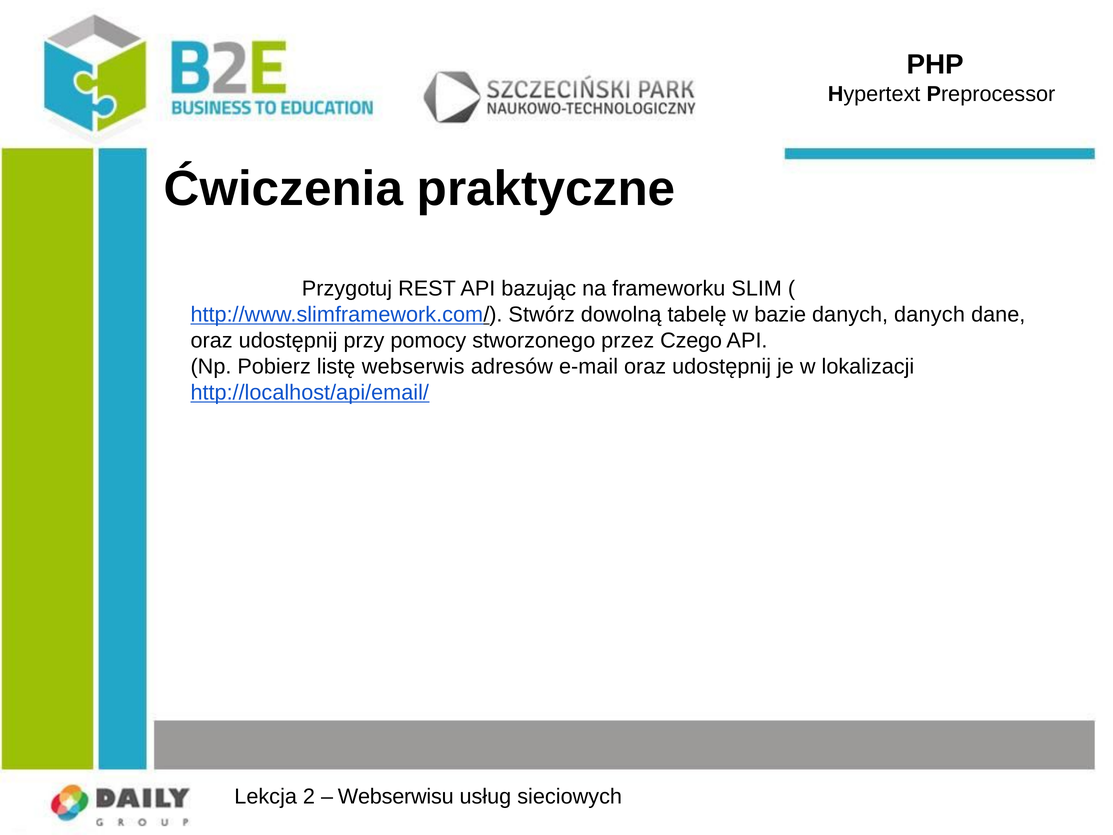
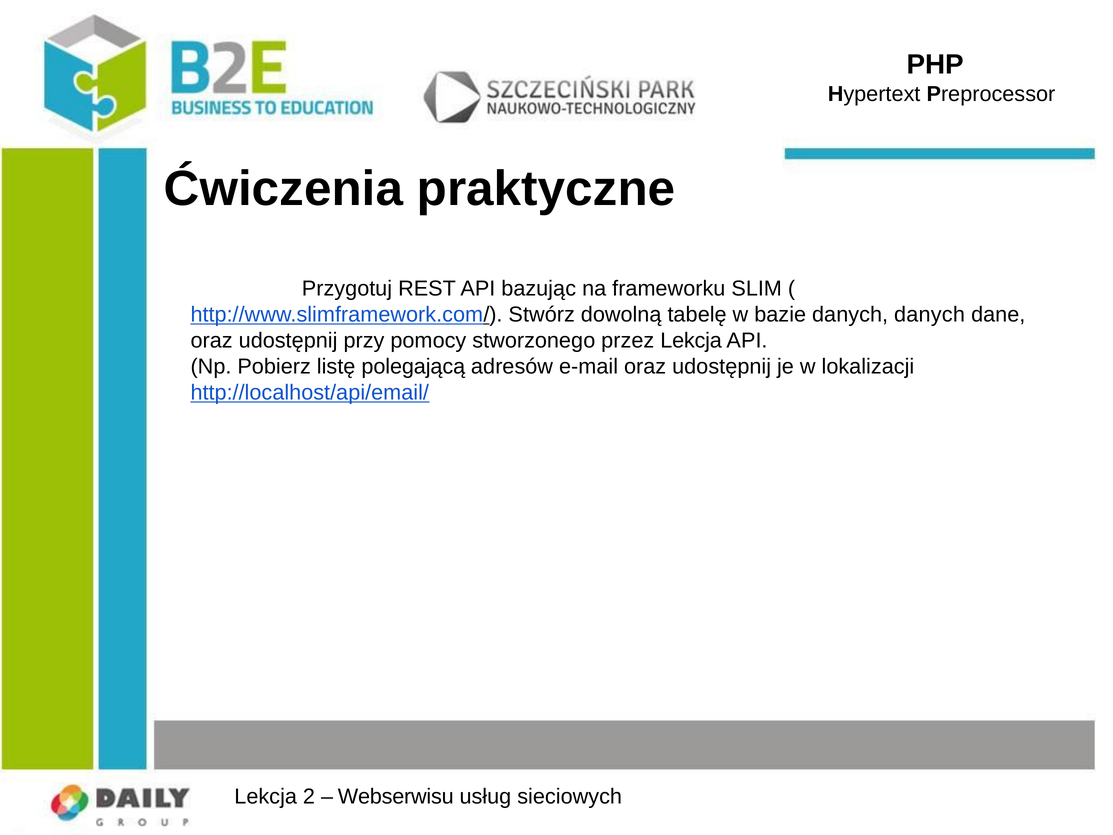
przez Czego: Czego -> Lekcja (691, 340)
webserwis: webserwis -> polegającą (413, 366)
